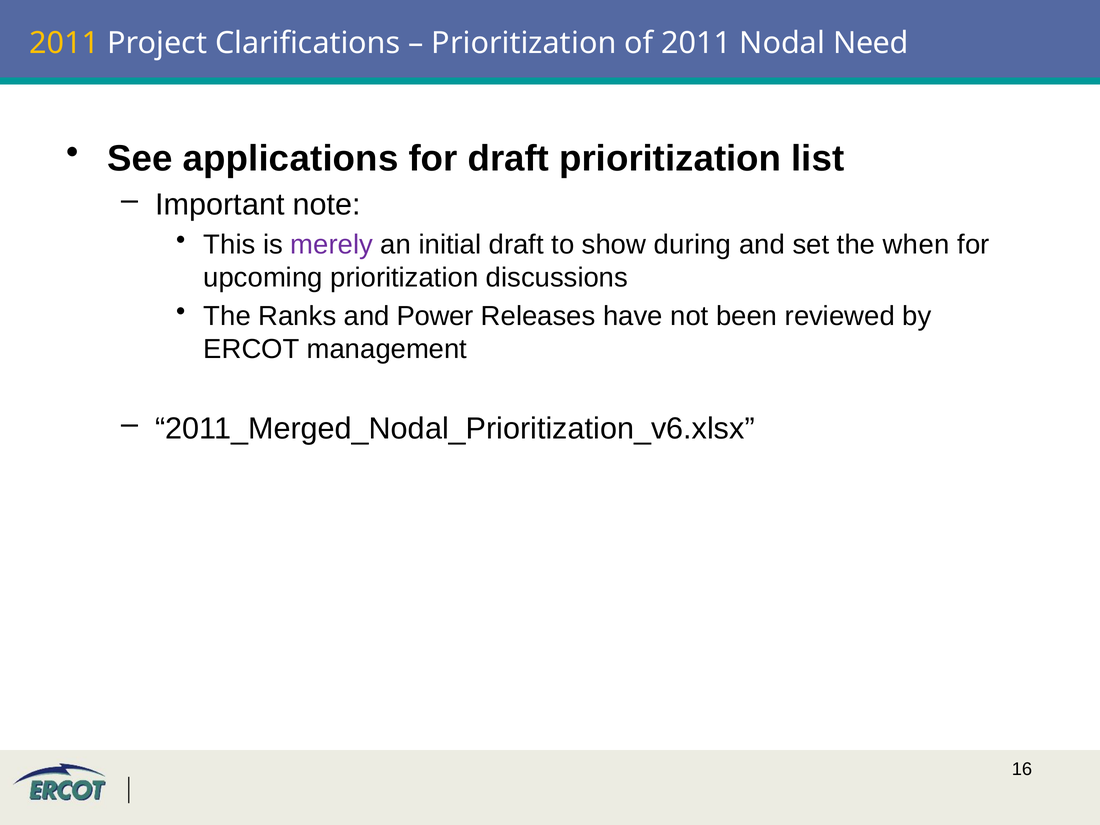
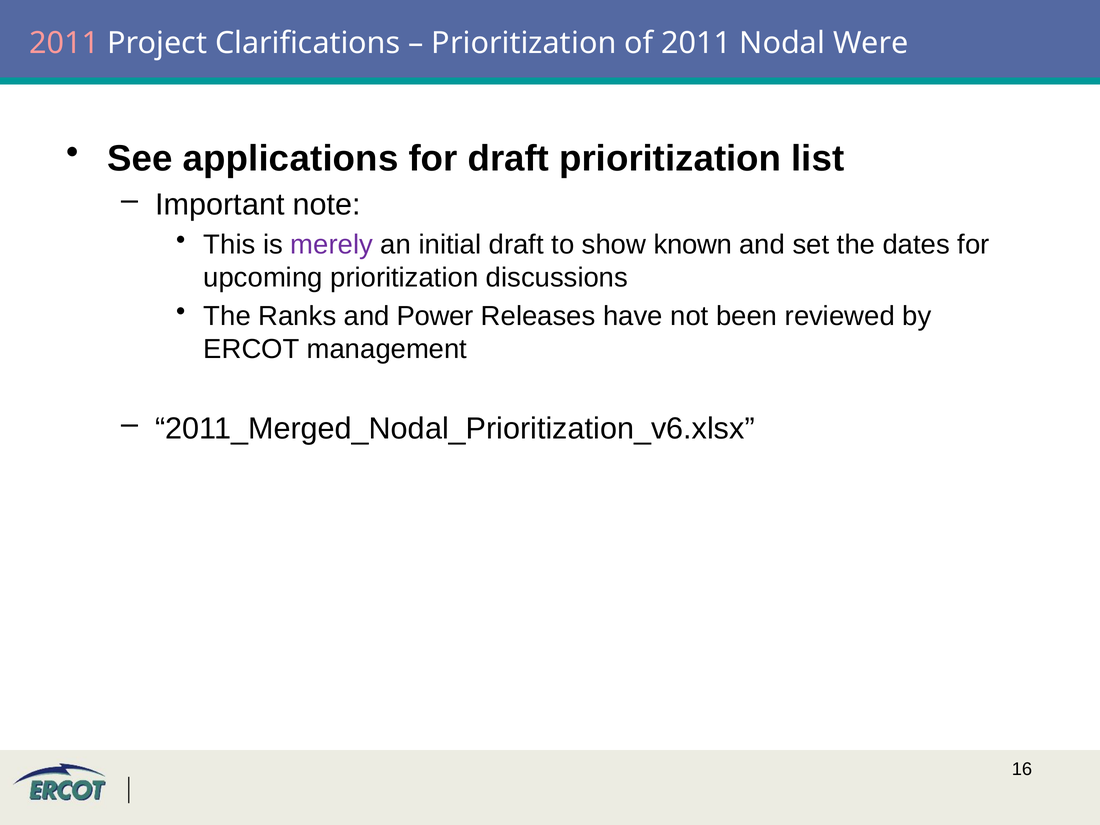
2011 colour: yellow -> pink (64, 43)
Need: Need -> Were (871, 43)
during: during -> known (693, 245)
when: when -> dates (916, 245)
